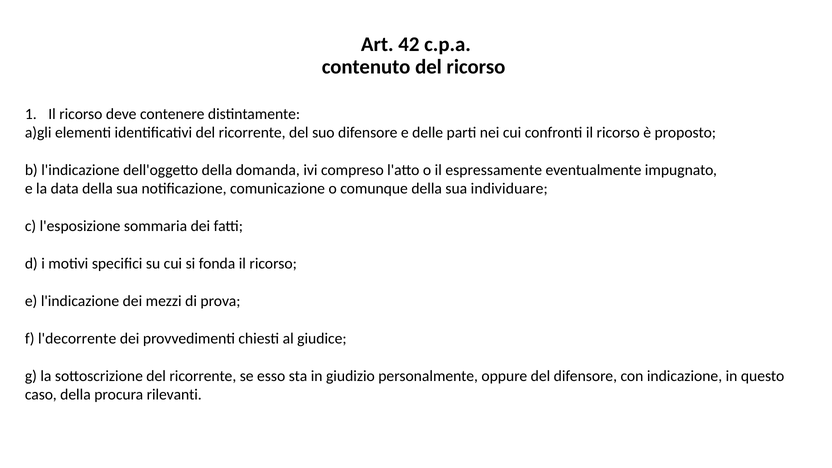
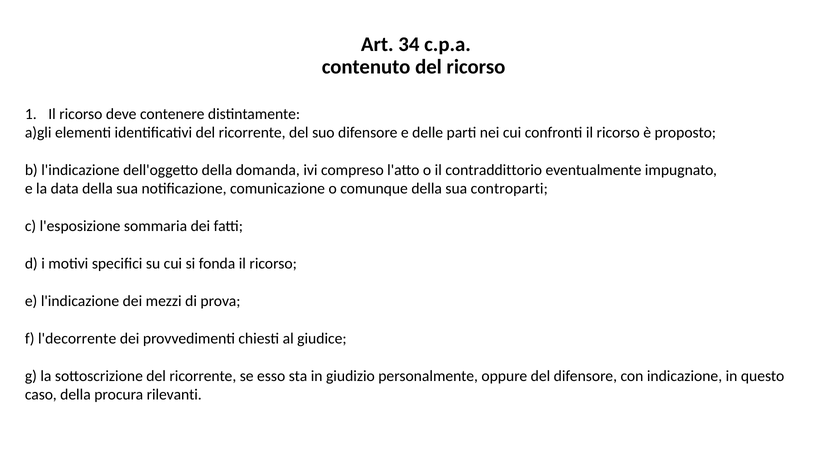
42: 42 -> 34 (409, 44)
espressamente: espressamente -> contraddittorio (494, 170)
individuare: individuare -> controparti (509, 189)
